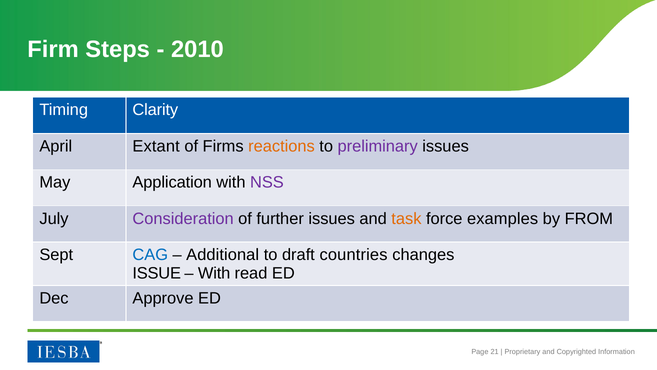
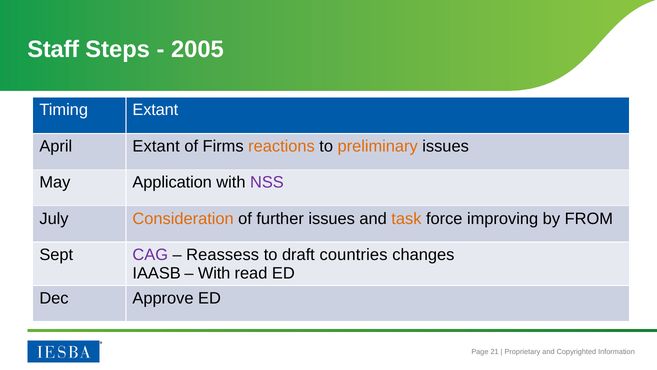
Firm: Firm -> Staff (53, 49)
2010: 2010 -> 2005 (197, 49)
Timing Clarity: Clarity -> Extant (155, 110)
preliminary colour: purple -> orange (378, 146)
Consideration colour: purple -> orange (183, 218)
examples: examples -> improving (503, 218)
CAG colour: blue -> purple (150, 254)
Additional: Additional -> Reassess (223, 254)
ISSUE: ISSUE -> IAASB (157, 273)
